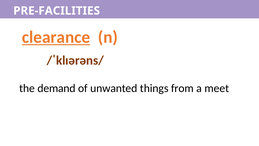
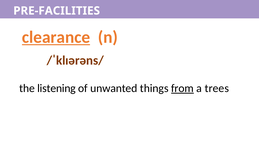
demand: demand -> listening (57, 88)
from underline: none -> present (182, 88)
meet: meet -> trees (217, 88)
